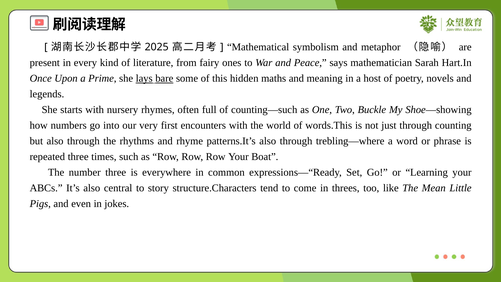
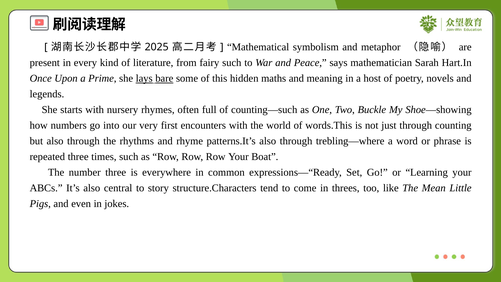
fairy ones: ones -> such (232, 63)
